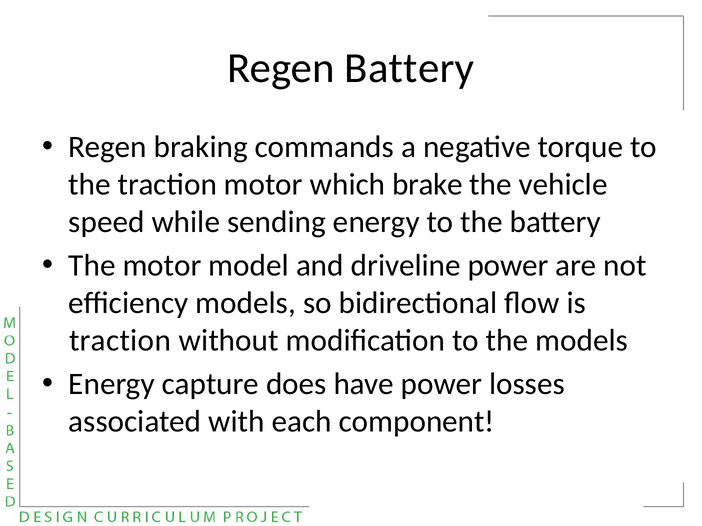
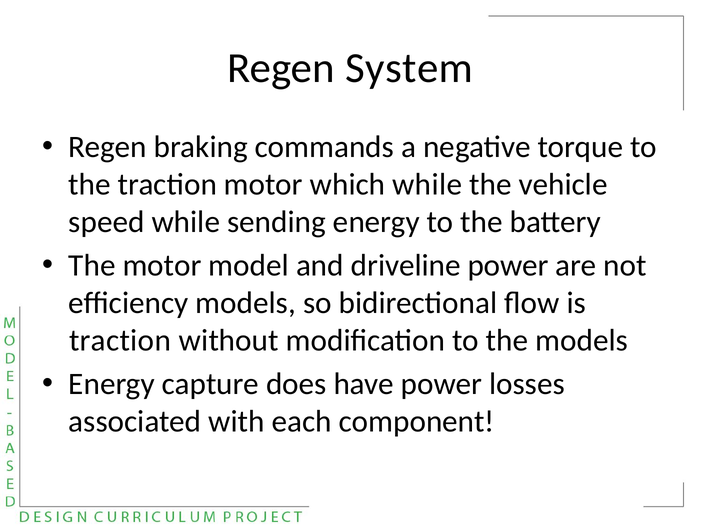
Regen Battery: Battery -> System (409, 68)
which brake: brake -> while (427, 185)
